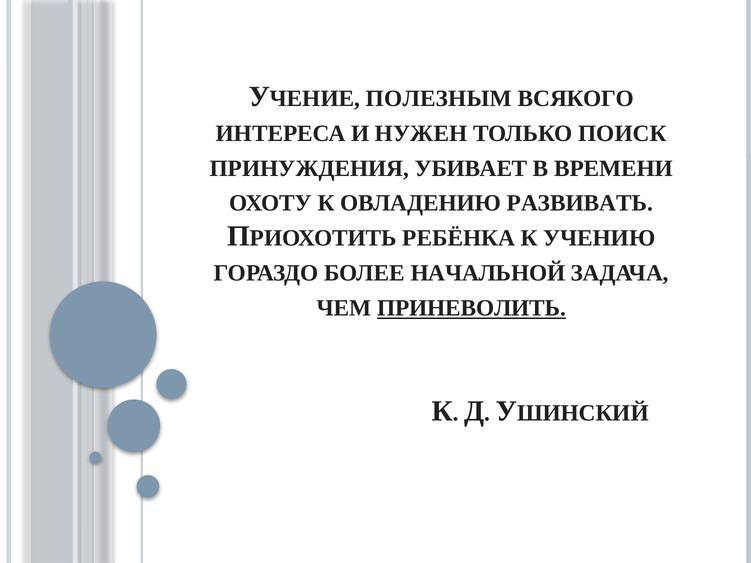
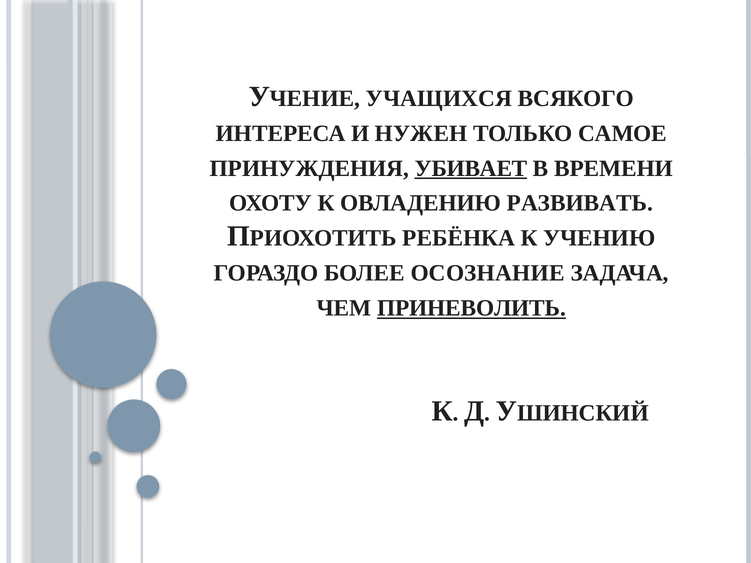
ПОЛЕЗНЫМ: ПОЛЕЗНЫМ -> УЧАЩИХСЯ (439, 98)
ПОИСК: ПОИСК -> САМОЕ (623, 133)
УБИВАЕТ underline: none -> present (471, 168)
НАЧАЛЬНОЙ: НАЧАЛЬНОЙ -> ОСОЗНАНИЕ (488, 273)
